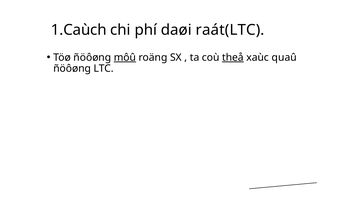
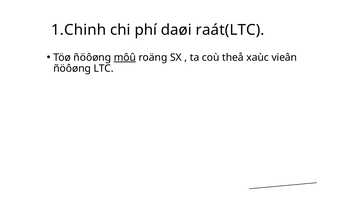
1.Caùch: 1.Caùch -> 1.Chinh (79, 30)
theå underline: present -> none (233, 58)
quaû: quaû -> vieân (284, 58)
